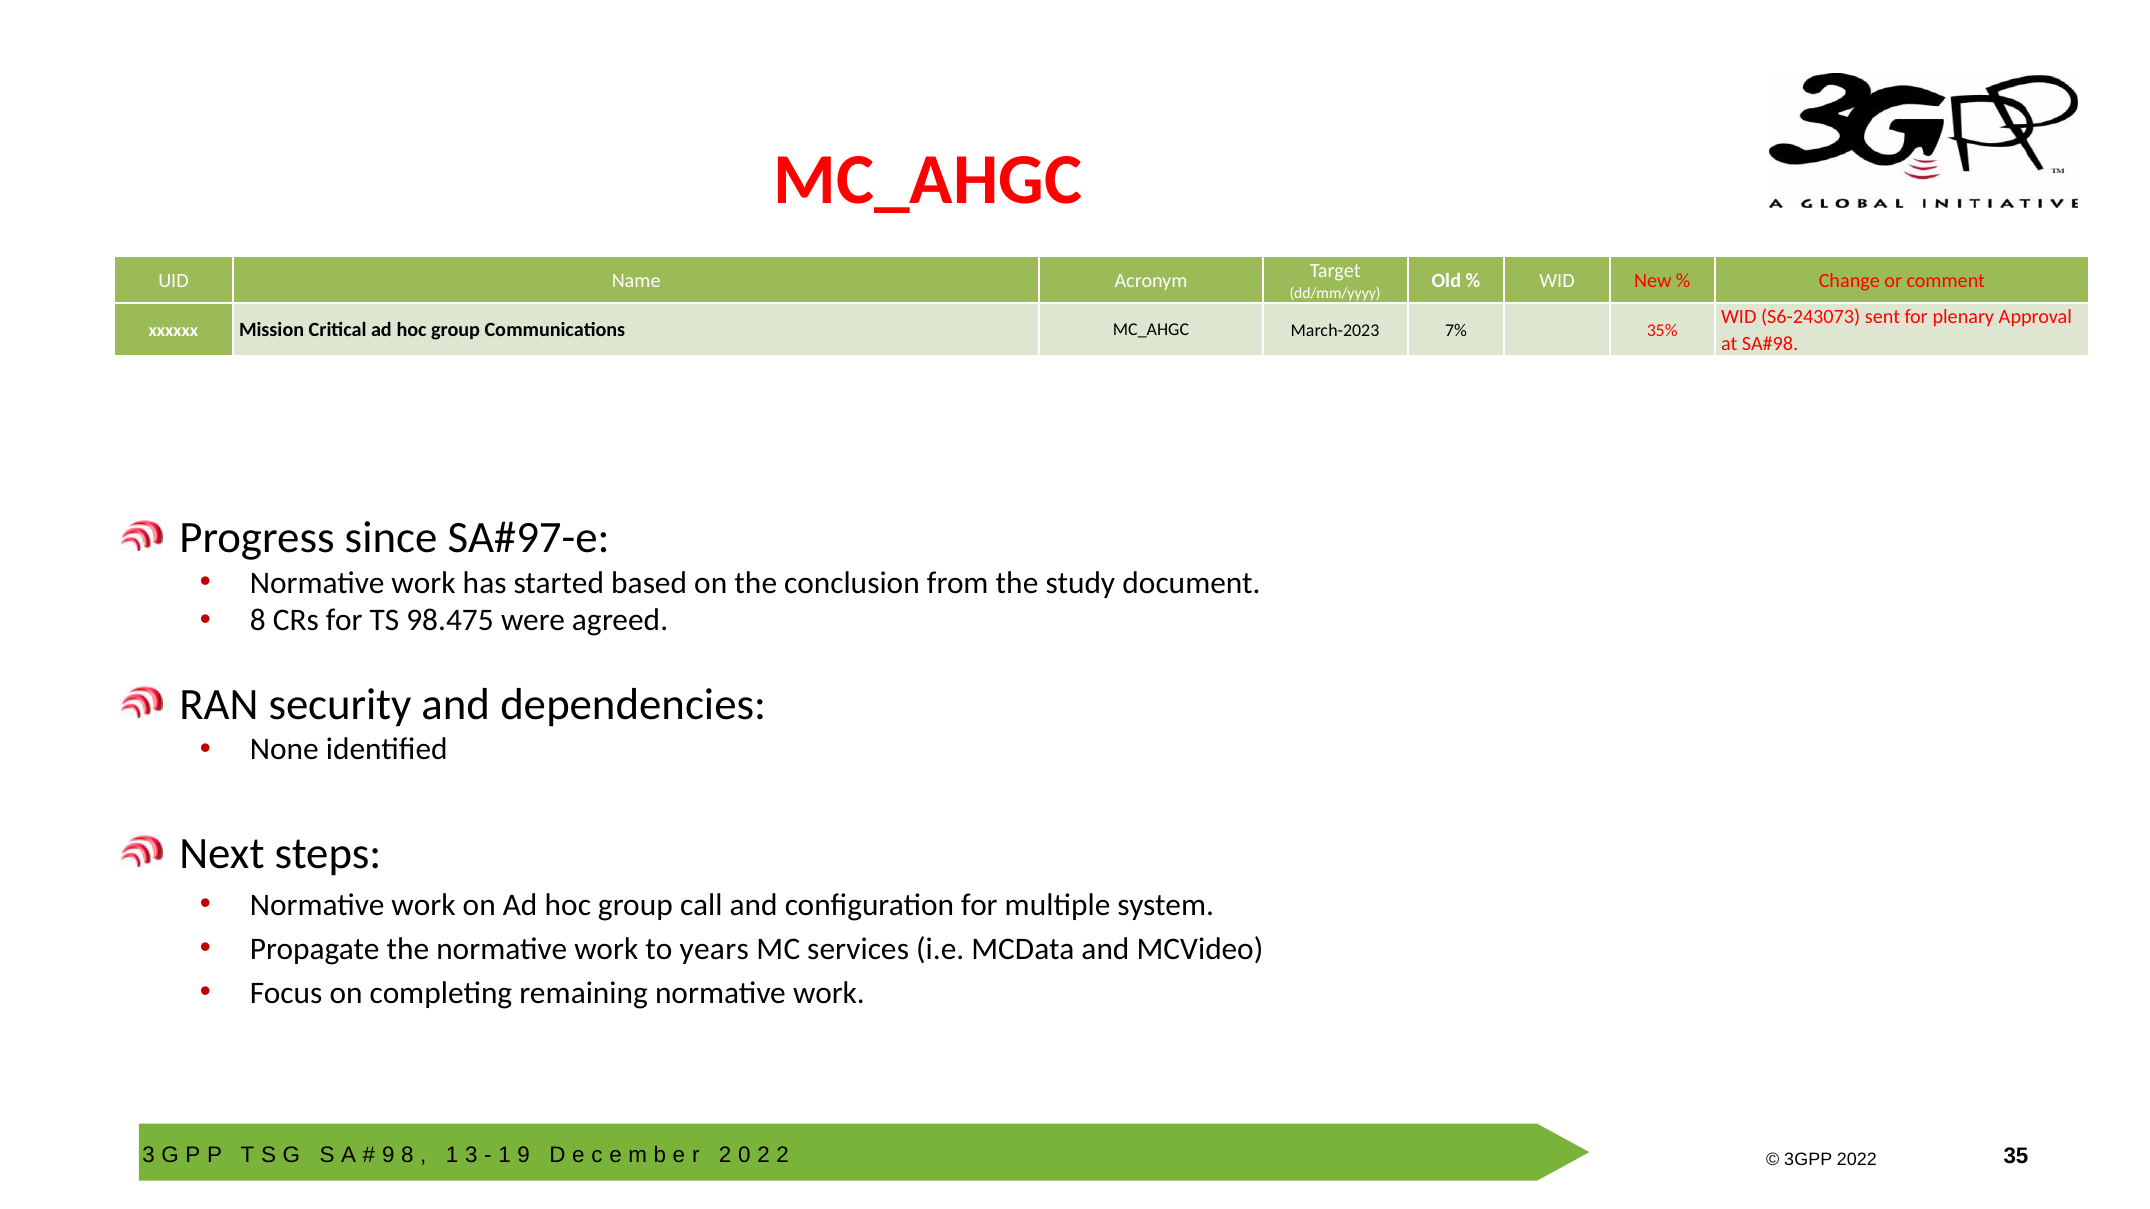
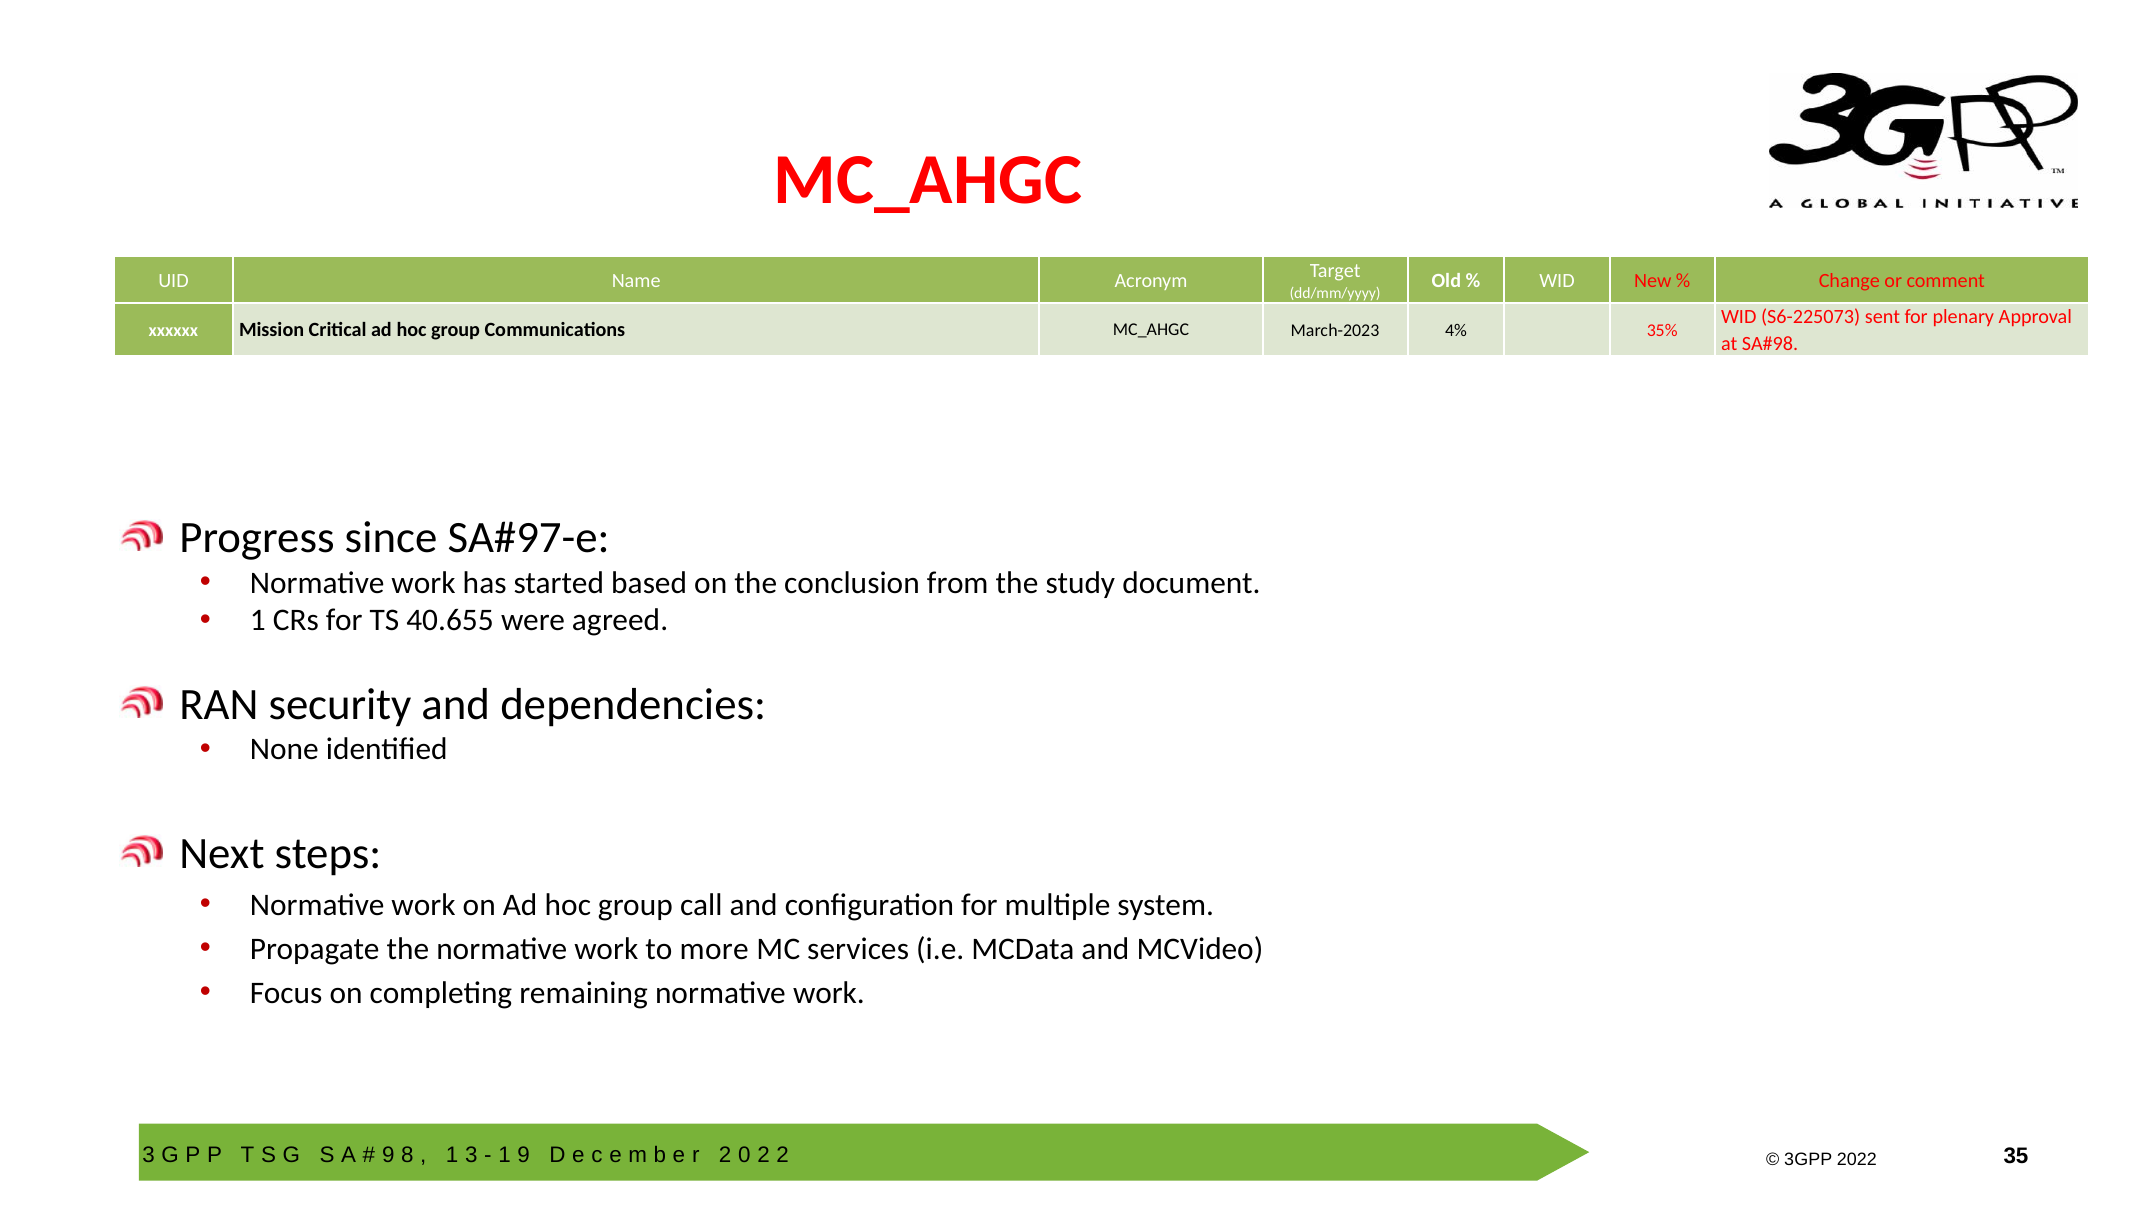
S6-243073: S6-243073 -> S6-225073 (1811, 317)
7%: 7% -> 4% (1456, 330)
8: 8 -> 1 (258, 621)
98.475: 98.475 -> 40.655 (450, 621)
years: years -> more (714, 949)
